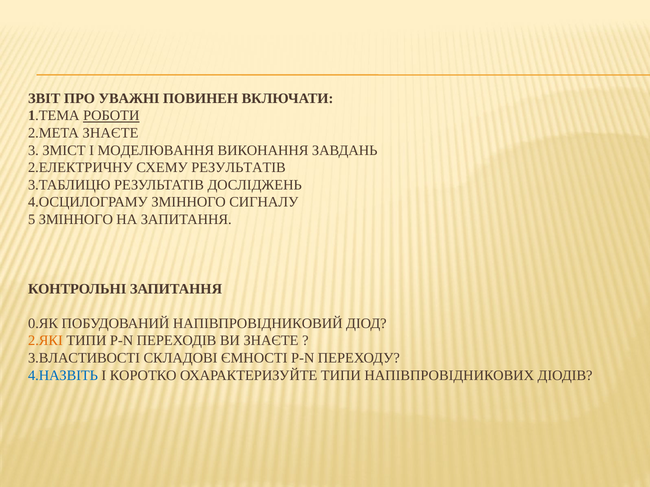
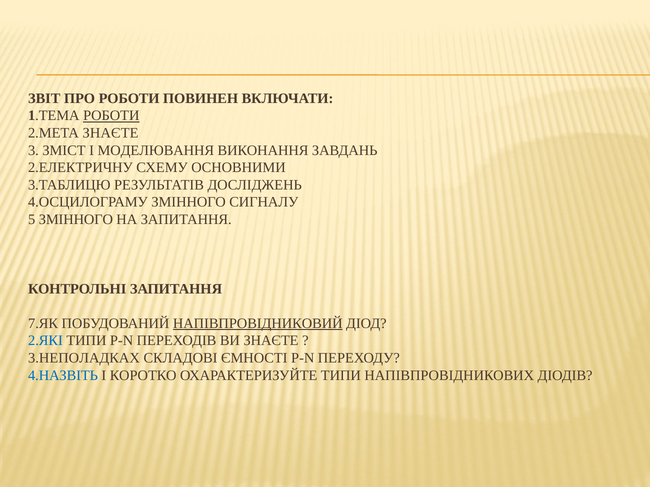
ПРО УВАЖНІ: УВАЖНІ -> РОБОТИ (129, 98)
СХЕМУ РЕЗУЛЬТАТІВ: РЕЗУЛЬТАТІВ -> ОСНОВНИМИ (238, 168)
0.ЯК: 0.ЯК -> 7.ЯК (43, 324)
НАПІВПРОВІДНИКОВИЙ underline: none -> present (258, 324)
2.ЯКІ colour: orange -> blue (45, 341)
3.ВЛАСТИВОСТІ: 3.ВЛАСТИВОСТІ -> 3.НЕПОЛАДКАХ (84, 358)
